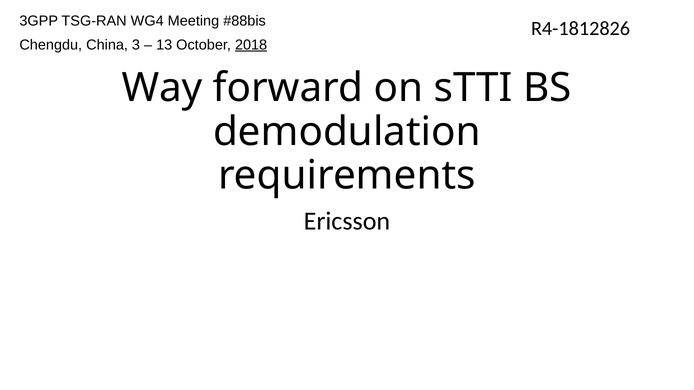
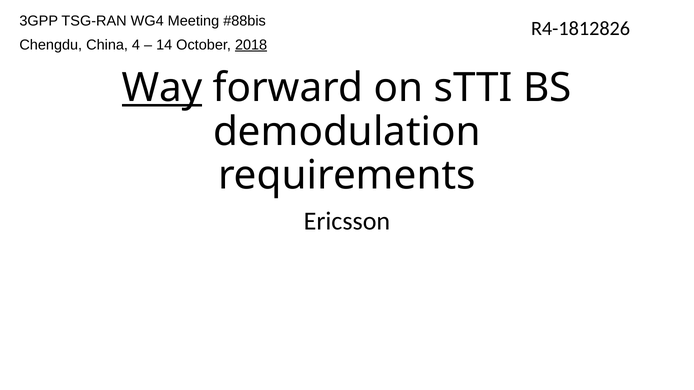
3: 3 -> 4 (136, 45)
13: 13 -> 14 (164, 45)
Way underline: none -> present (162, 88)
